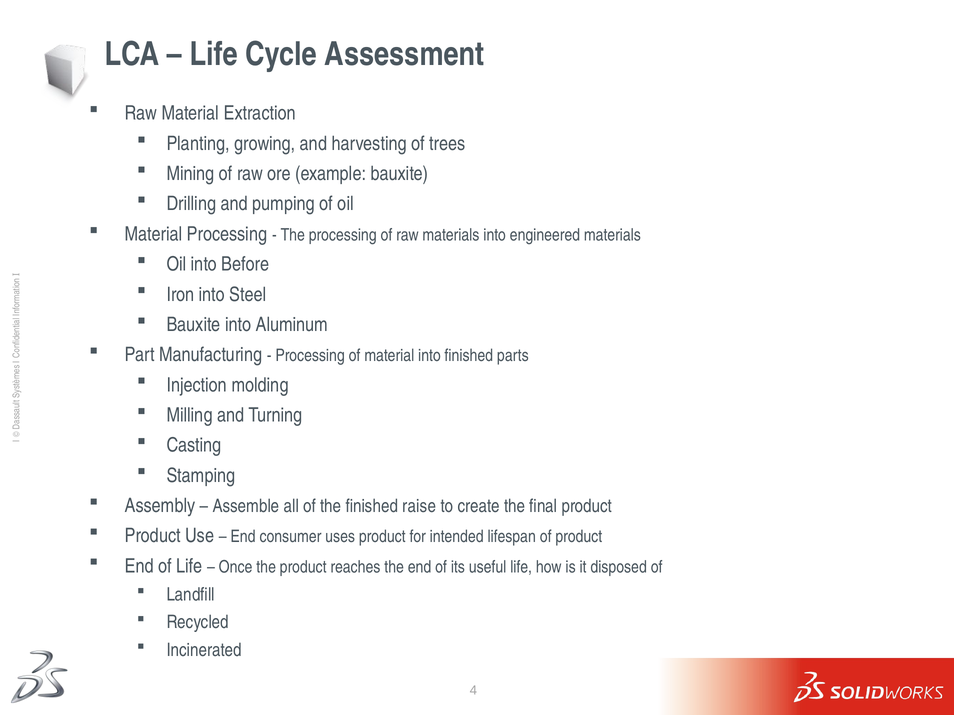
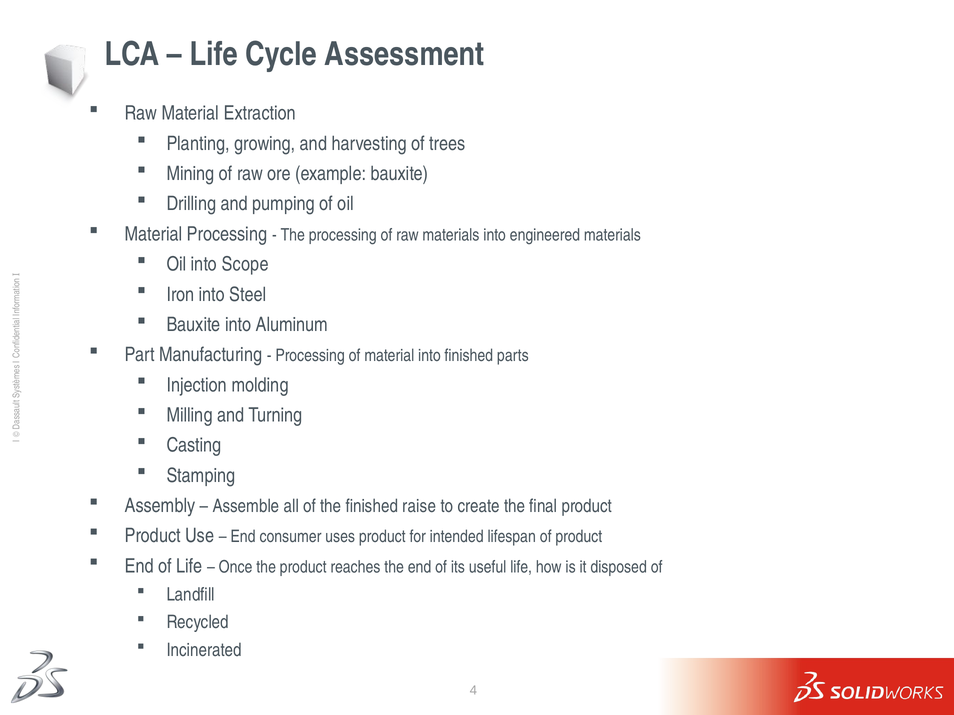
Before: Before -> Scope (245, 264)
